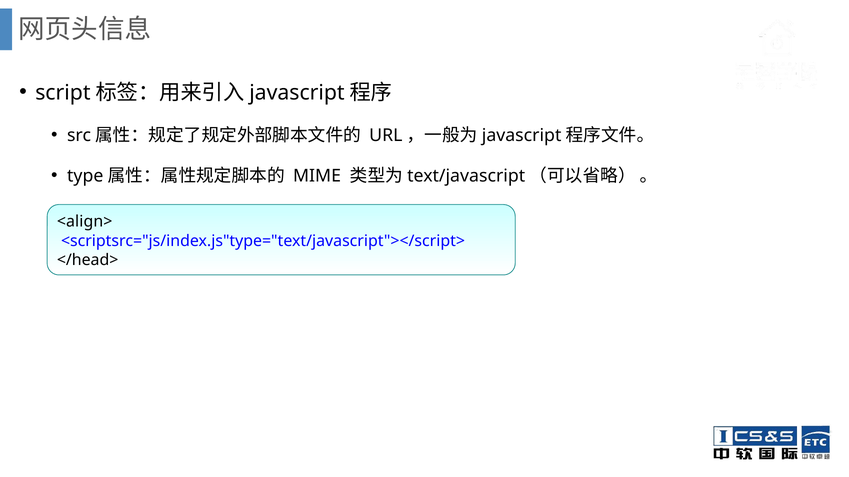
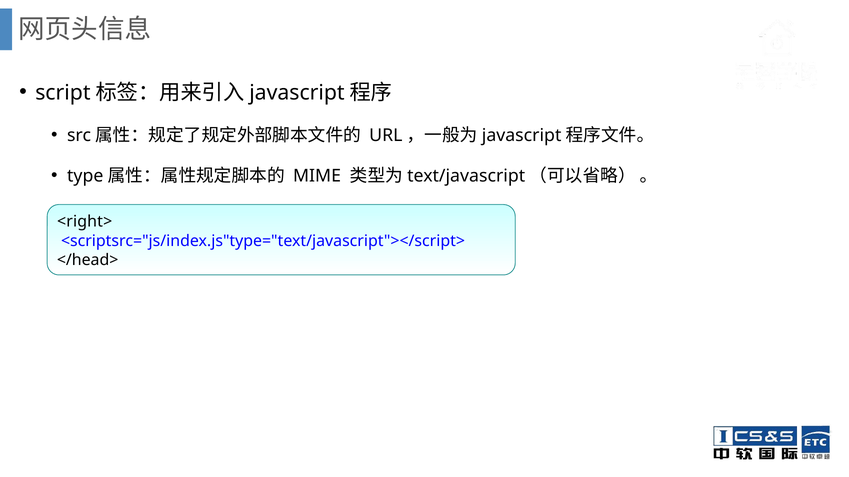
<align>: <align> -> <right> (85, 222)
